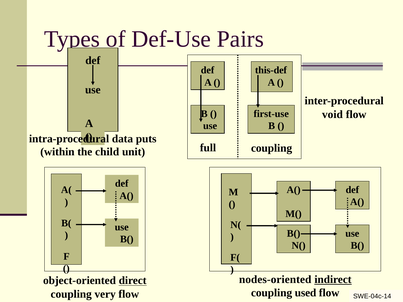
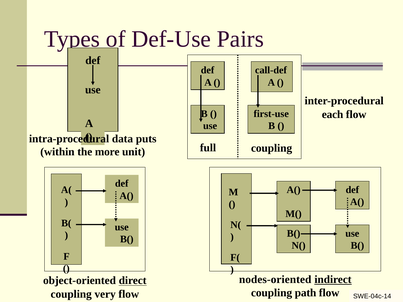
this-def: this-def -> call-def (271, 70)
void: void -> each (333, 114)
child: child -> more (107, 152)
used: used -> path (306, 293)
